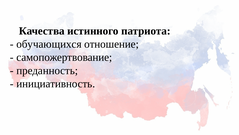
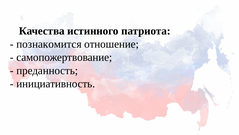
обучающихся: обучающихся -> познакомится (49, 44)
